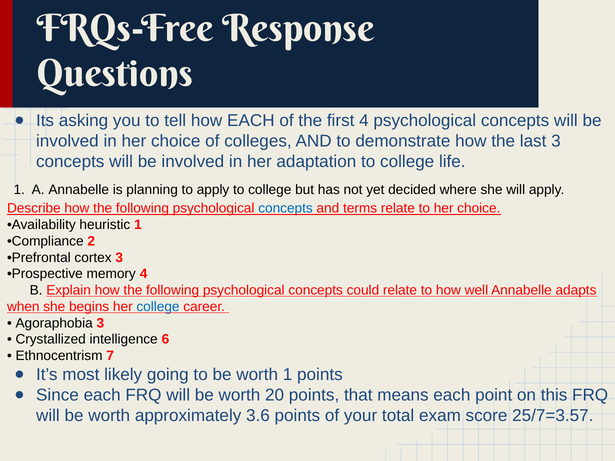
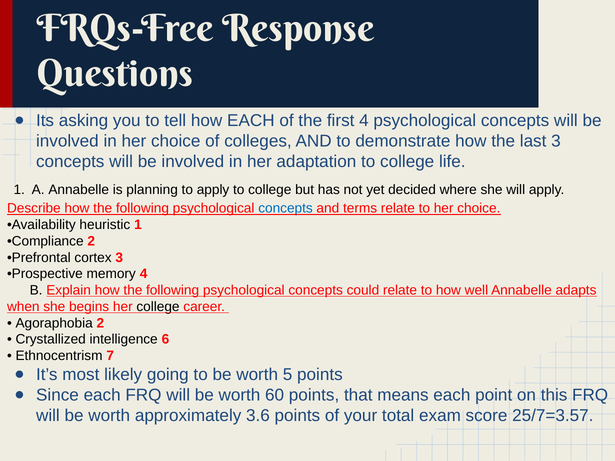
college colour: blue -> black (158, 307)
Agoraphobia 3: 3 -> 2 (100, 323)
worth 1: 1 -> 5 (288, 375)
20: 20 -> 60 (275, 395)
